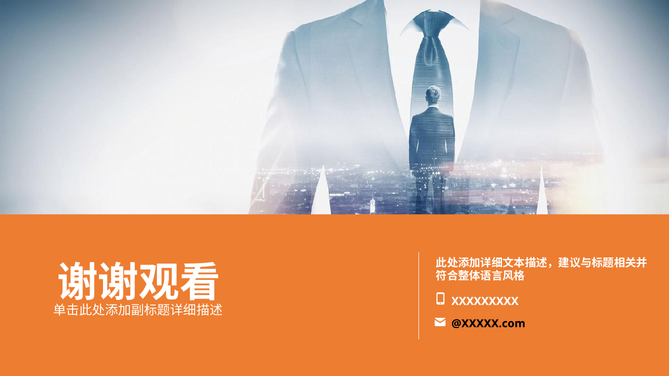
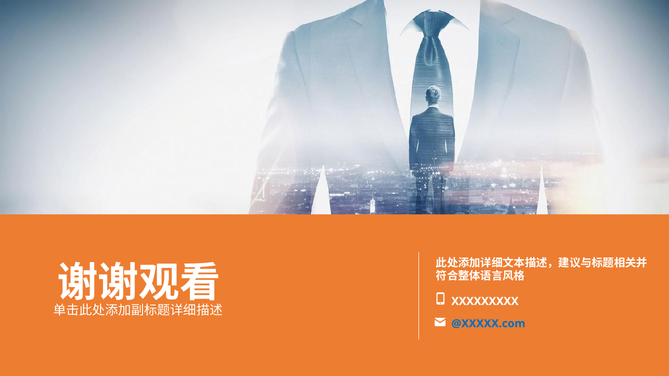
@XXXXX.com colour: black -> blue (488, 324)
